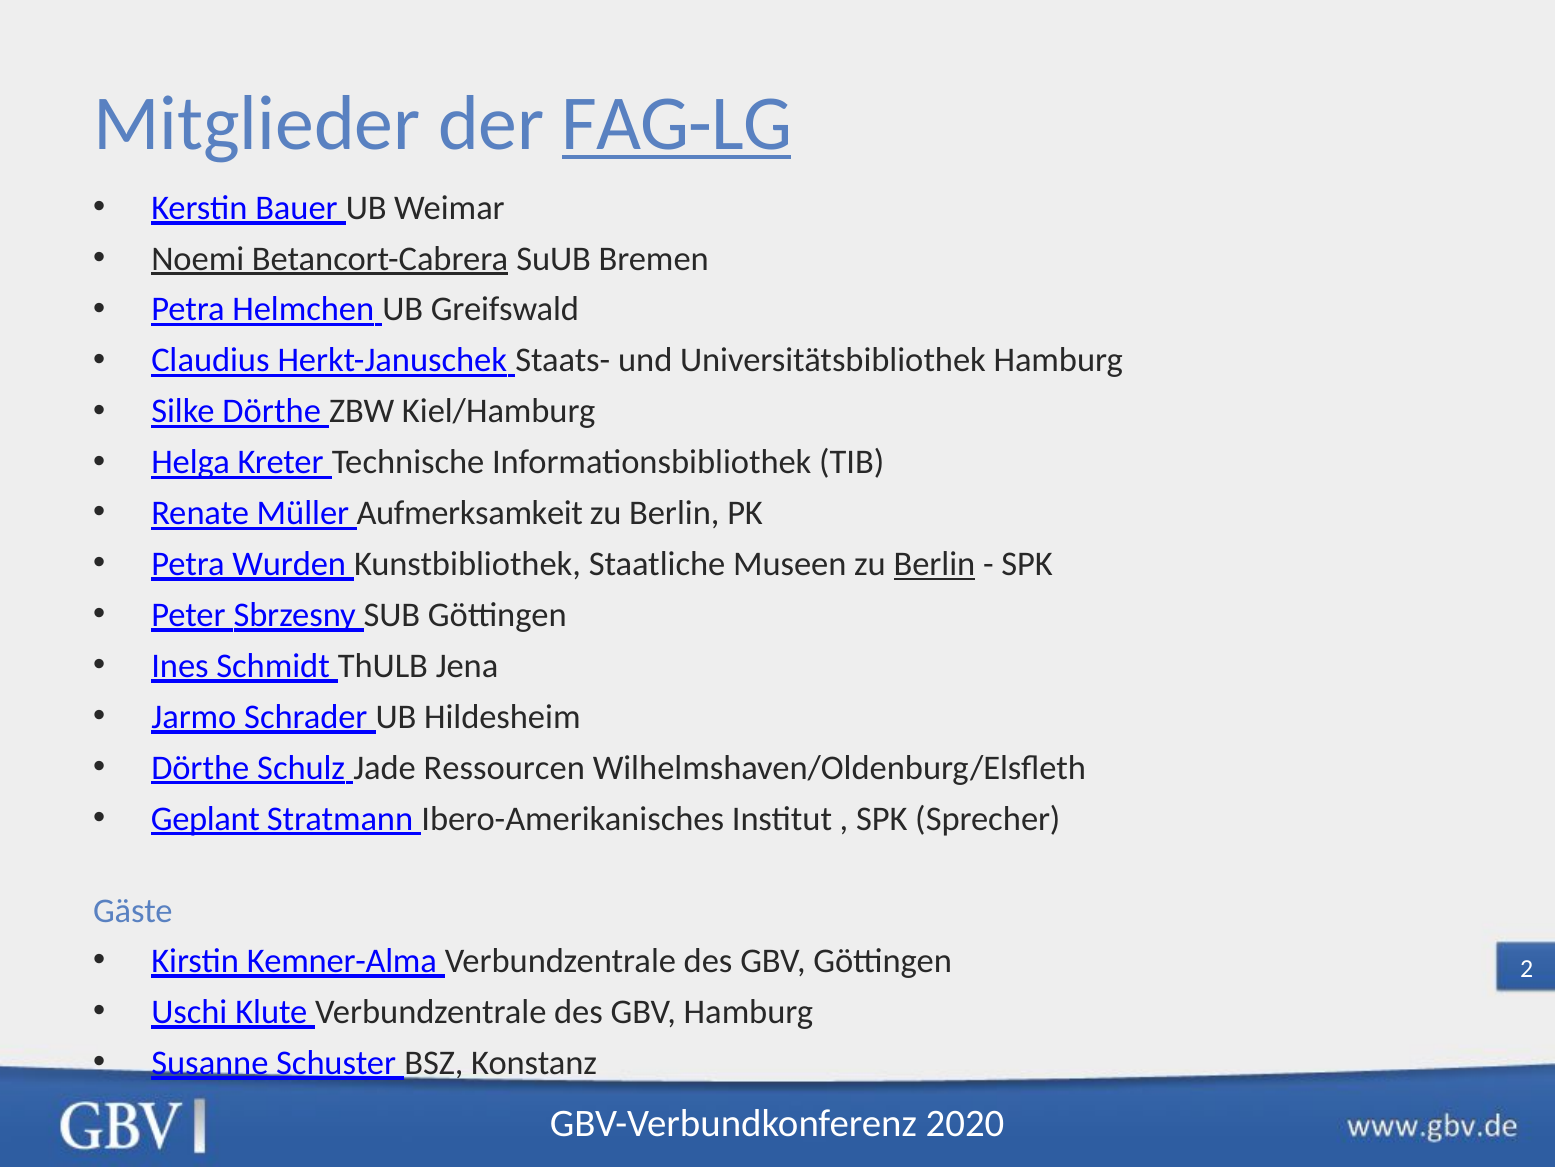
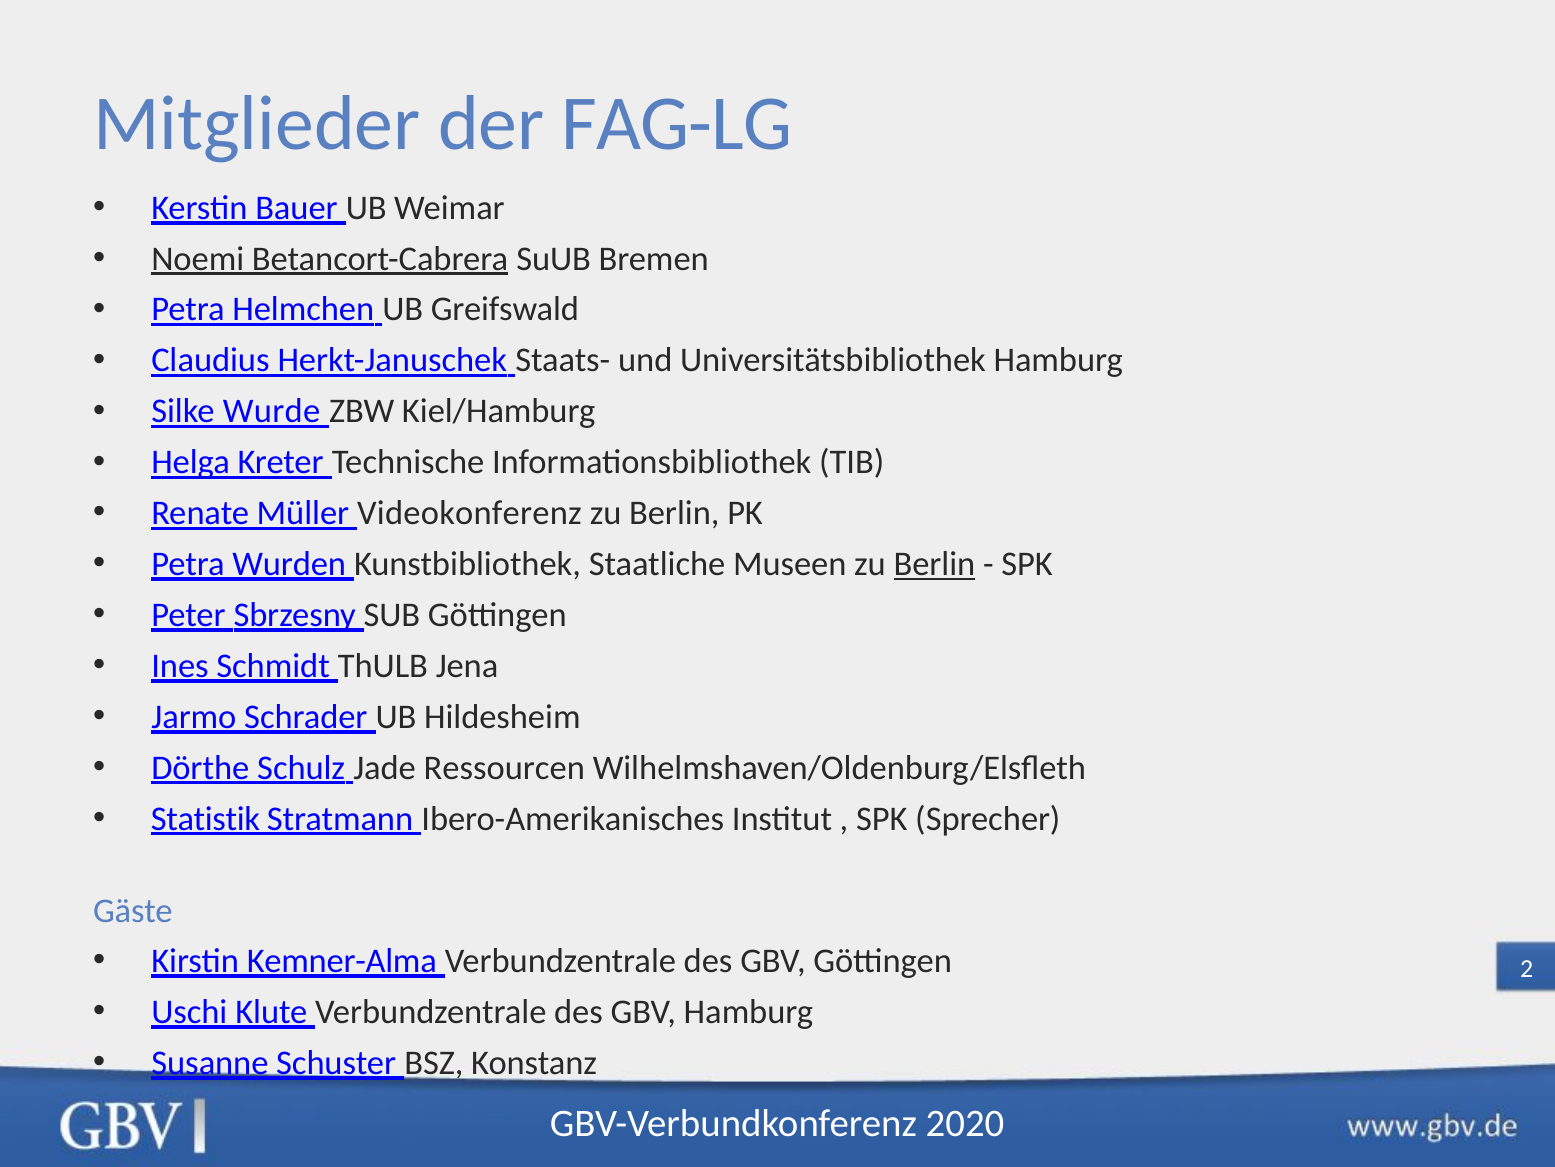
FAG-LG underline: present -> none (677, 124)
Silke Dörthe: Dörthe -> Wurde (272, 411)
Aufmerksamkeit: Aufmerksamkeit -> Videokonferenz (469, 513)
Geplant: Geplant -> Statistik (205, 818)
